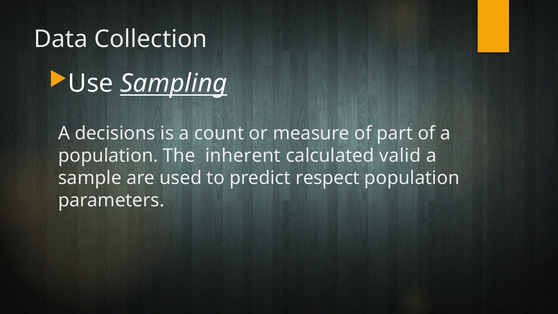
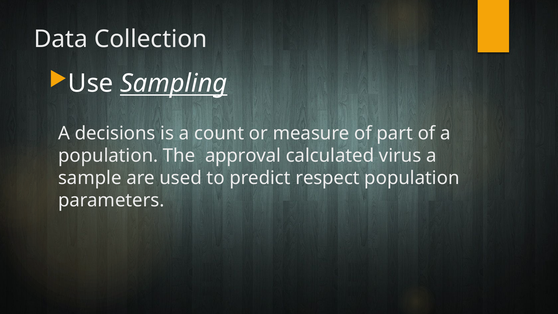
inherent: inherent -> approval (243, 156)
valid: valid -> virus (400, 156)
